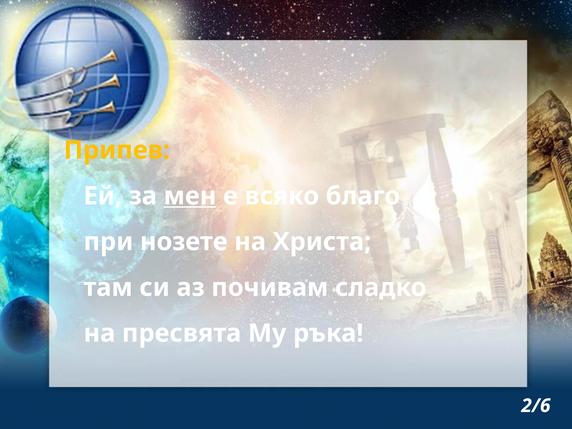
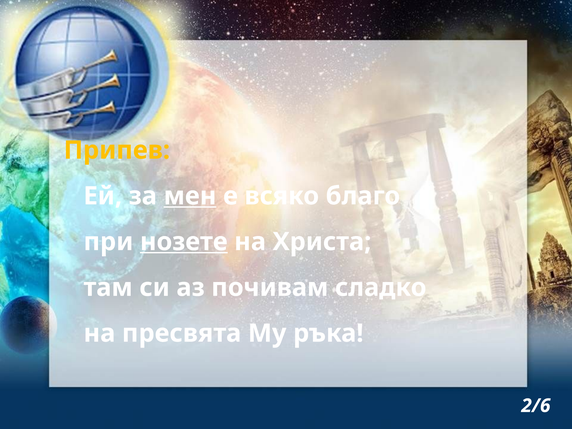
нозете underline: none -> present (184, 242)
